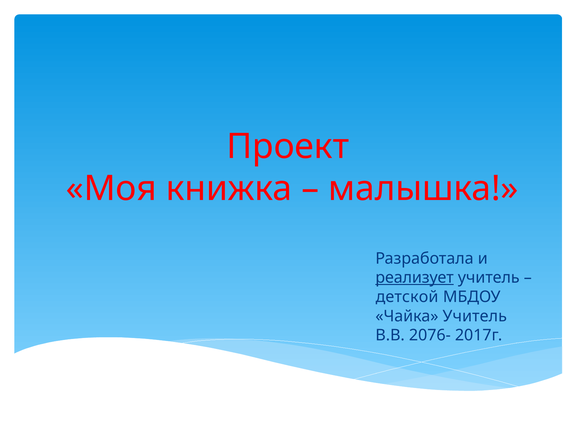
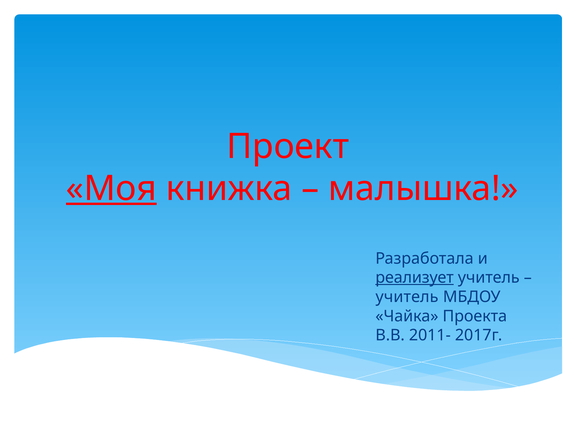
Моя underline: none -> present (111, 189)
детской: детской -> учитель (407, 297)
Чайка Учитель: Учитель -> Проекта (475, 316)
2076-: 2076- -> 2011- (430, 335)
